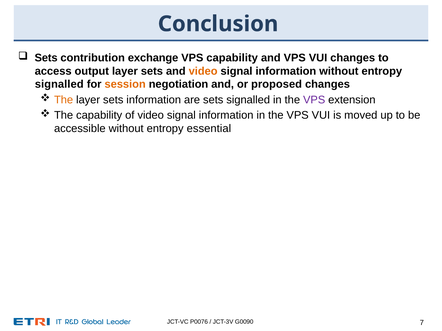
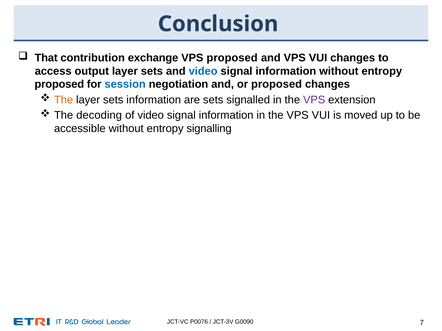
Sets: Sets -> That (46, 58)
VPS capability: capability -> proposed (232, 58)
video colour: orange -> blue (203, 71)
signalled: signalled -> proposed (59, 84)
session colour: orange -> blue (125, 84)
The capability: capability -> decoding (99, 115)
essential: essential -> signalling (209, 129)
